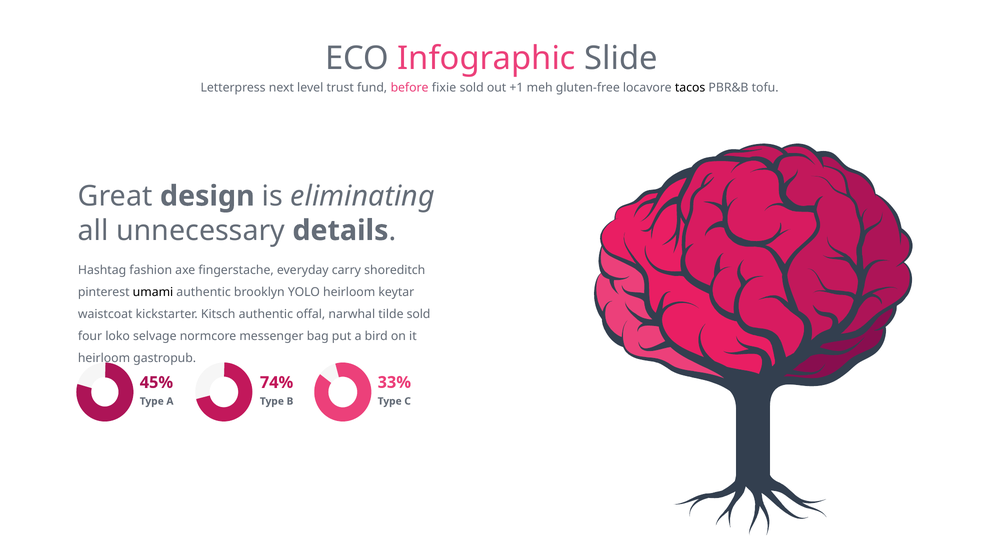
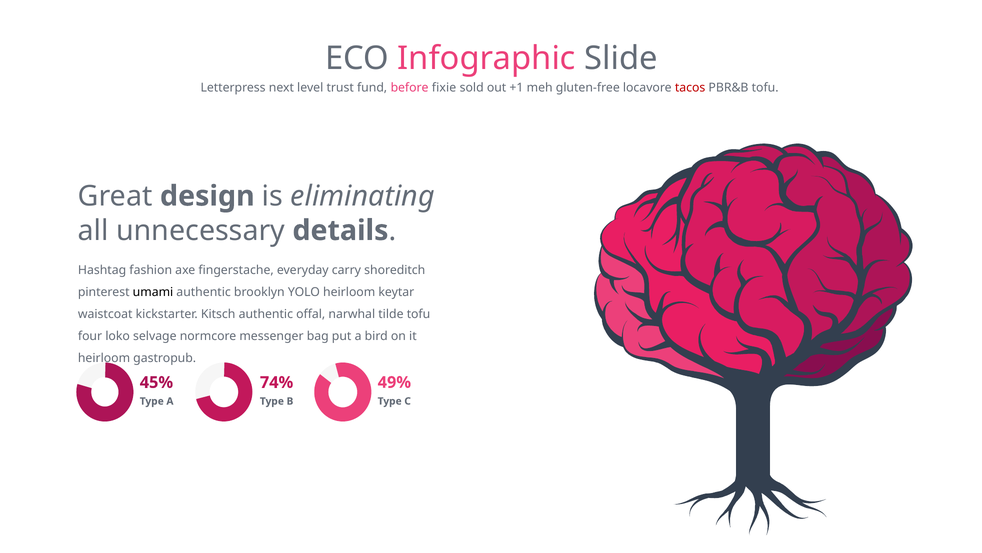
tacos colour: black -> red (690, 87)
tilde sold: sold -> tofu (418, 314)
33%: 33% -> 49% (394, 382)
